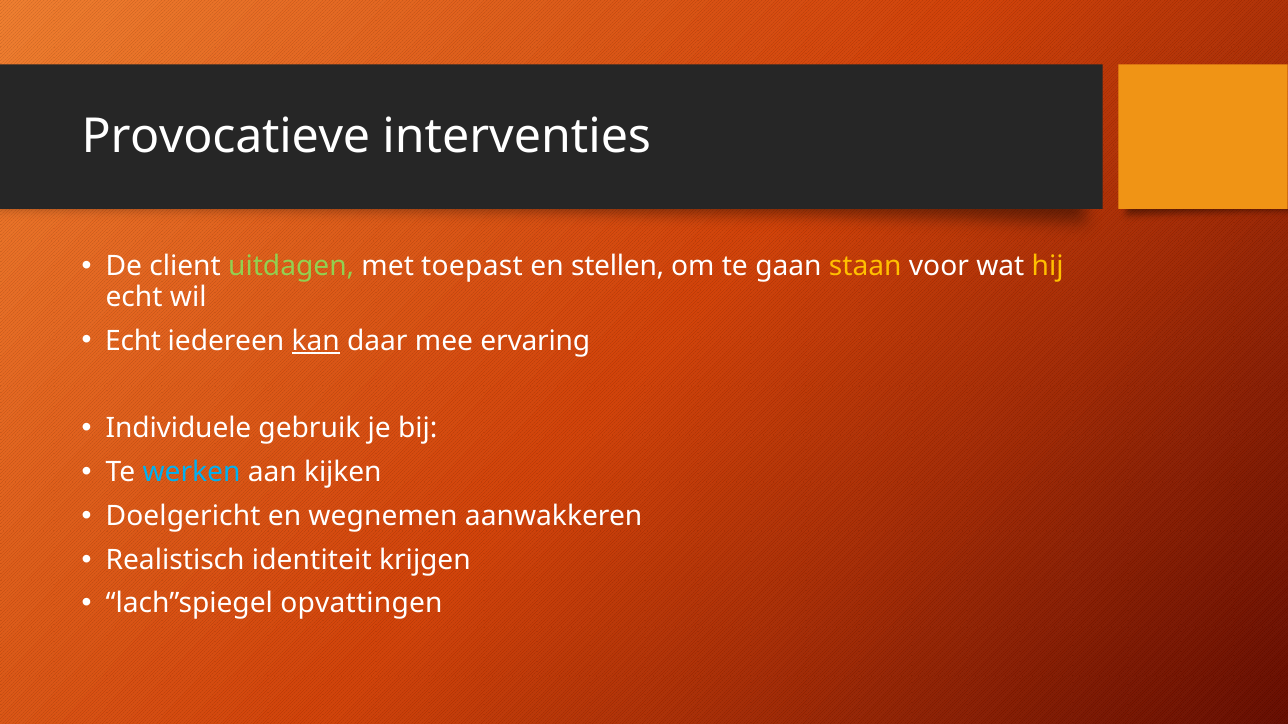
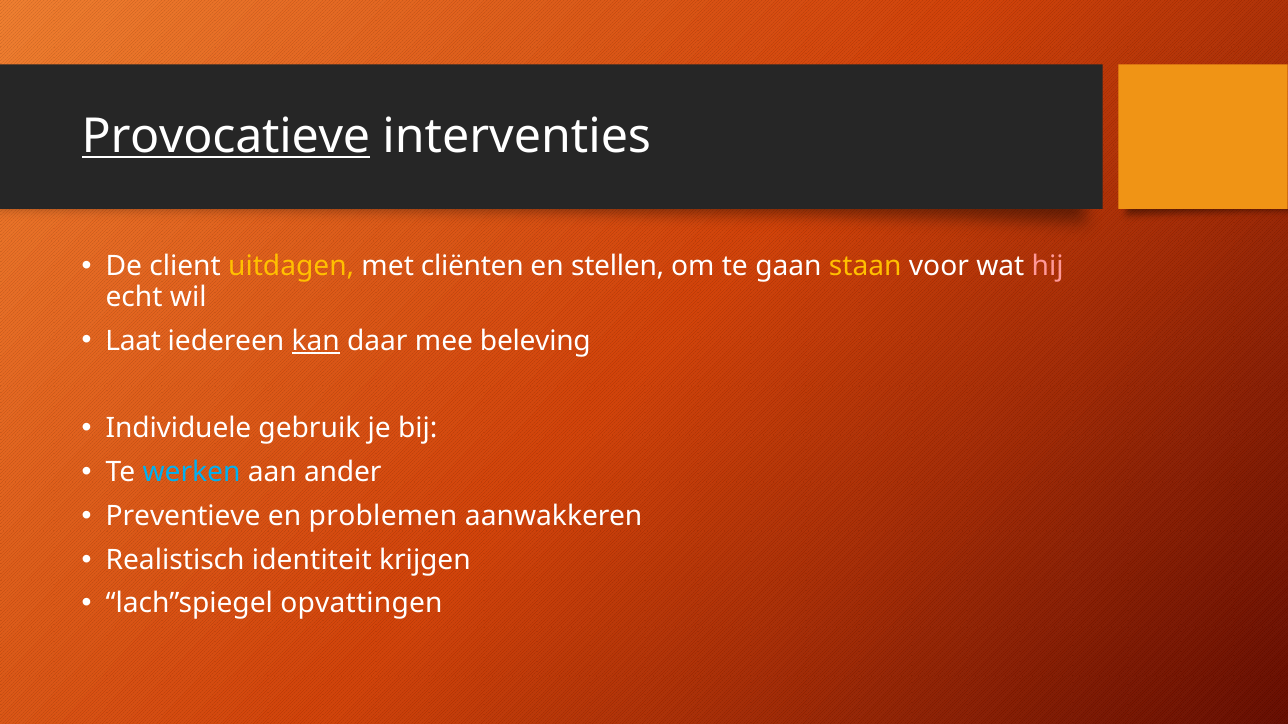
Provocatieve underline: none -> present (226, 136)
uitdagen colour: light green -> yellow (291, 267)
toepast: toepast -> cliënten (472, 267)
hij colour: yellow -> pink (1048, 267)
Echt: Echt -> Laat (133, 341)
ervaring: ervaring -> beleving (535, 341)
kijken: kijken -> ander (343, 473)
Doelgericht: Doelgericht -> Preventieve (183, 516)
wegnemen: wegnemen -> problemen (383, 516)
